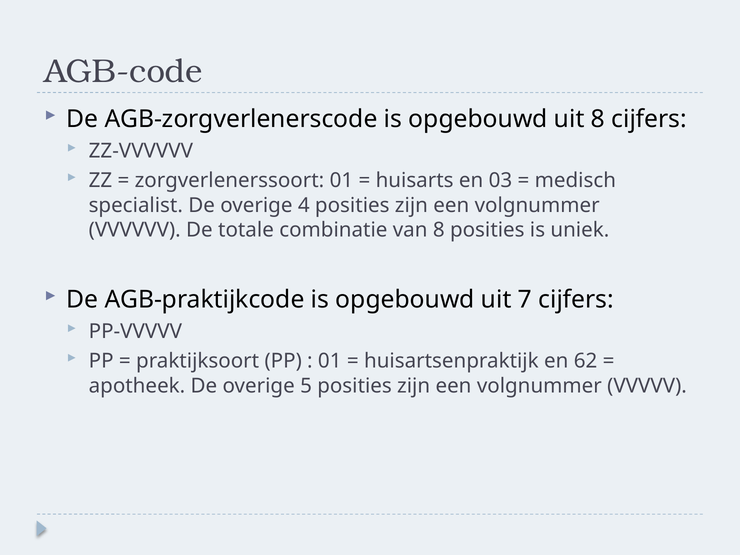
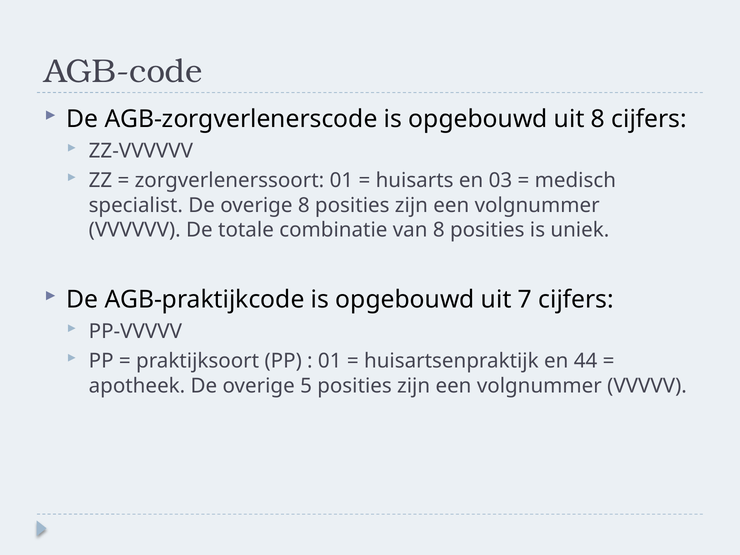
overige 4: 4 -> 8 (304, 205)
62: 62 -> 44 (586, 361)
